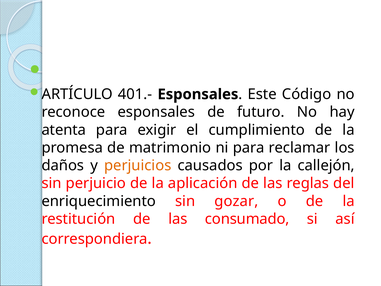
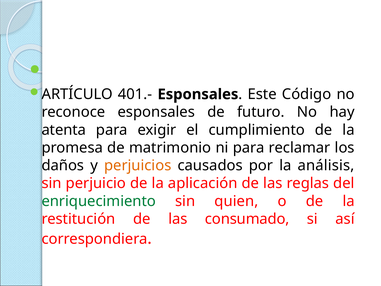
callejón: callejón -> análisis (326, 165)
enriquecimiento colour: black -> green (99, 201)
gozar: gozar -> quien (236, 201)
